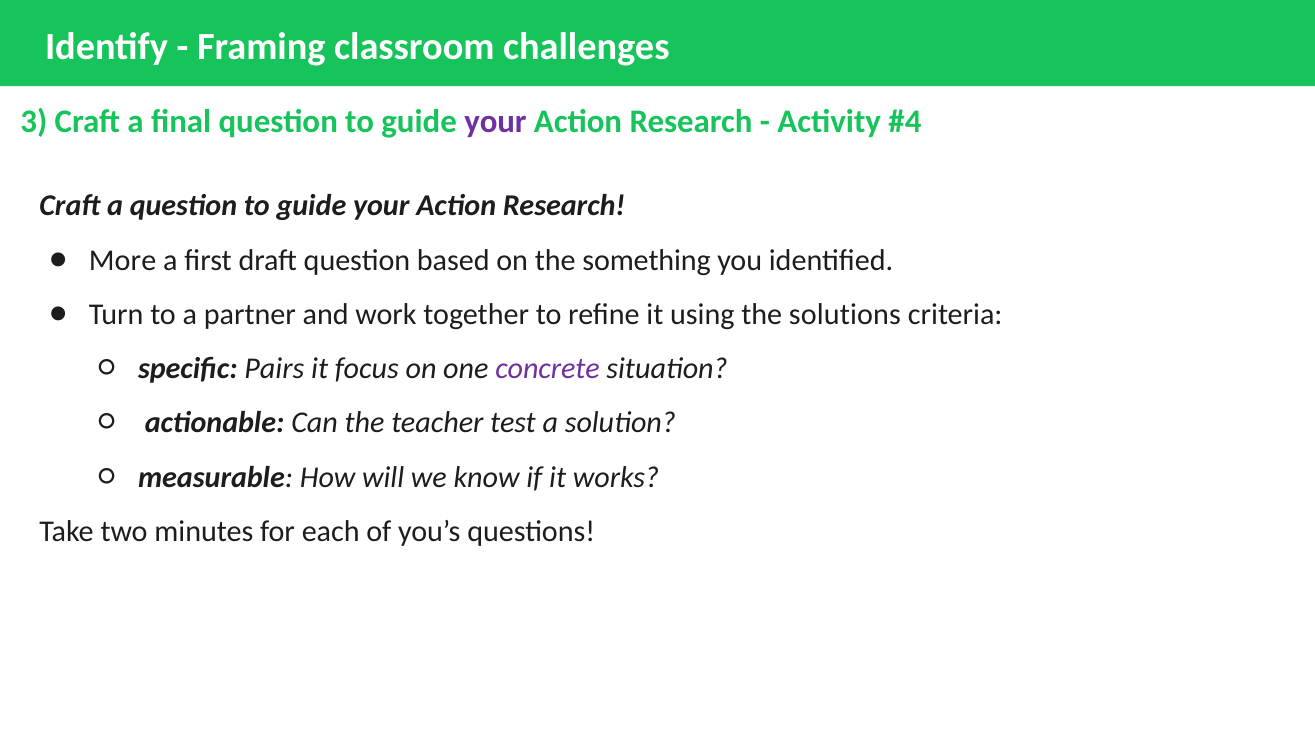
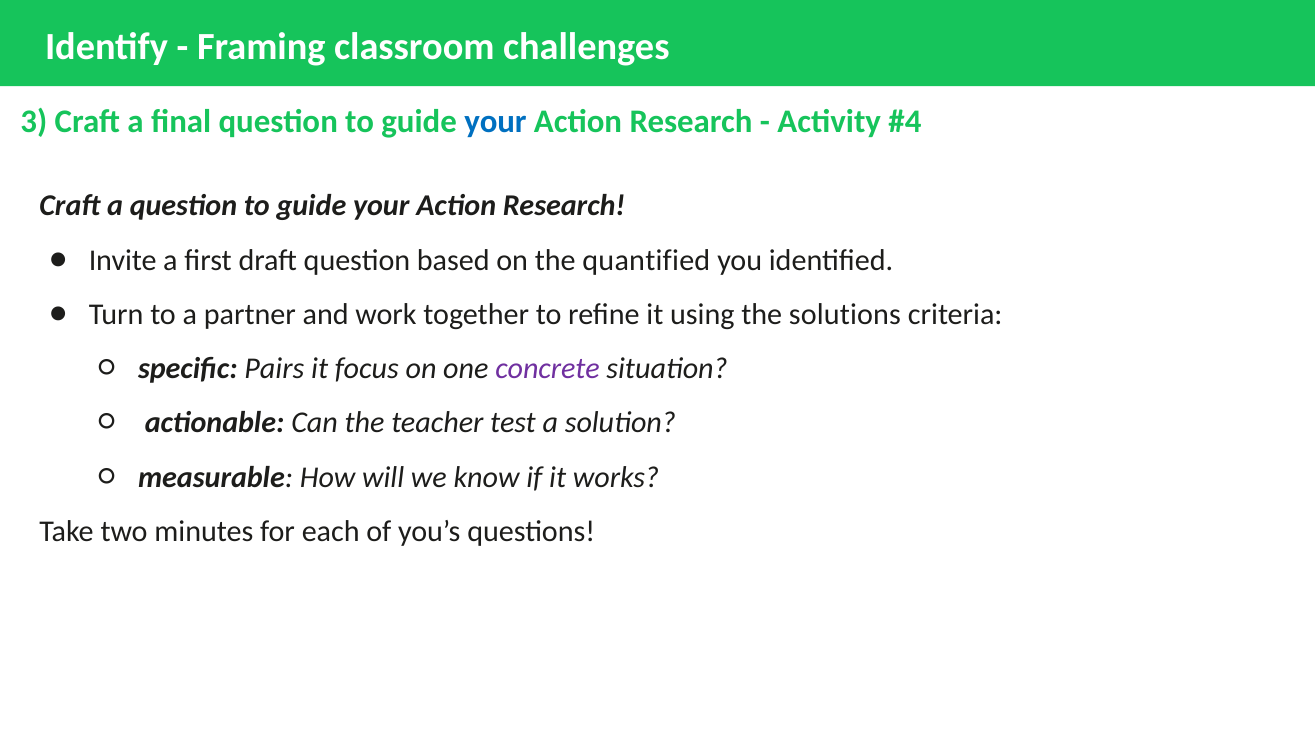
your colour: purple -> blue (495, 122)
More: More -> Invite (123, 260)
something: something -> quantified (646, 260)
